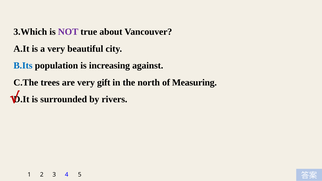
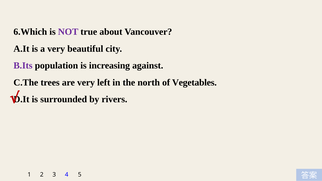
3.Which: 3.Which -> 6.Which (30, 32)
B.Its colour: blue -> purple (23, 66)
gift: gift -> left (104, 83)
Measuring: Measuring -> Vegetables (194, 83)
